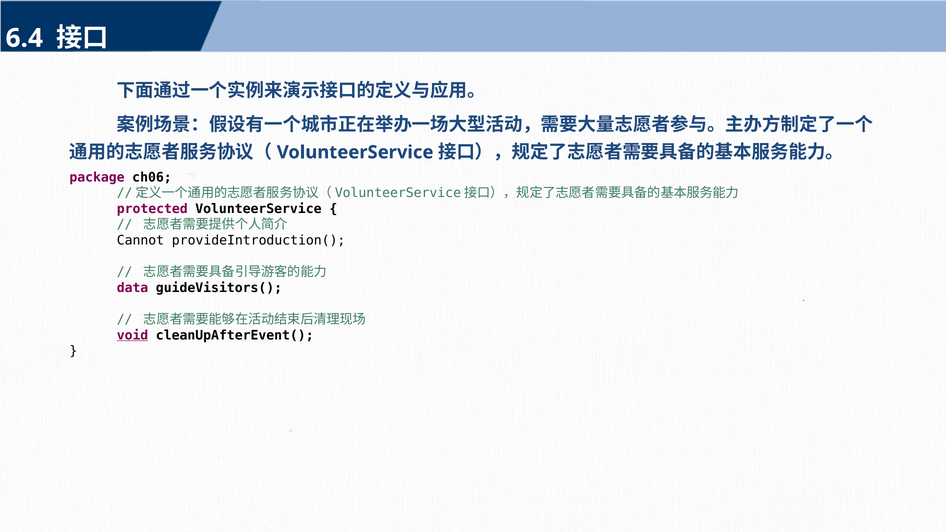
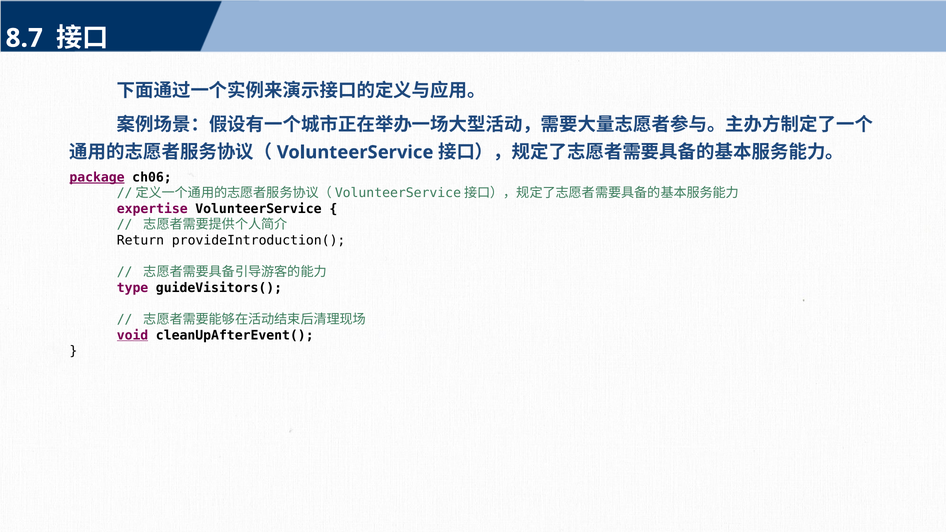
6.4: 6.4 -> 8.7 (24, 38)
package underline: none -> present (97, 177)
protected: protected -> expertise (152, 209)
Cannot: Cannot -> Return (140, 241)
data: data -> type (133, 288)
